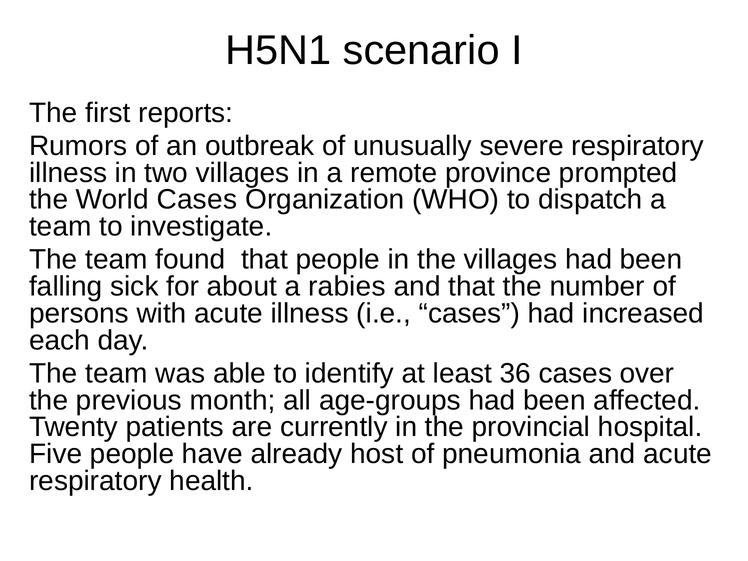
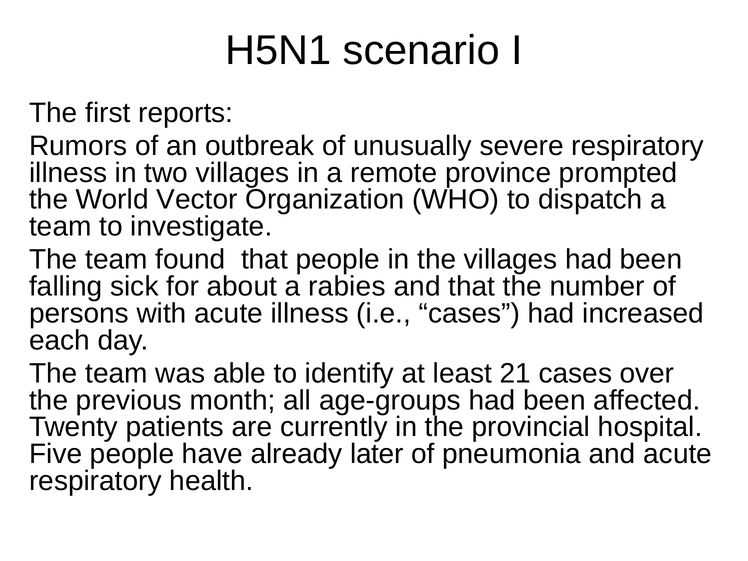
World Cases: Cases -> Vector (197, 200)
36: 36 -> 21 (515, 373)
host: host -> later (377, 454)
